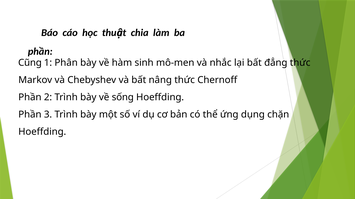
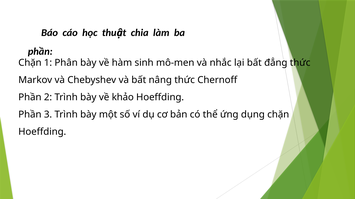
Cũng: Cũng -> Chặn (30, 63)
sống: sống -> khảo (123, 98)
